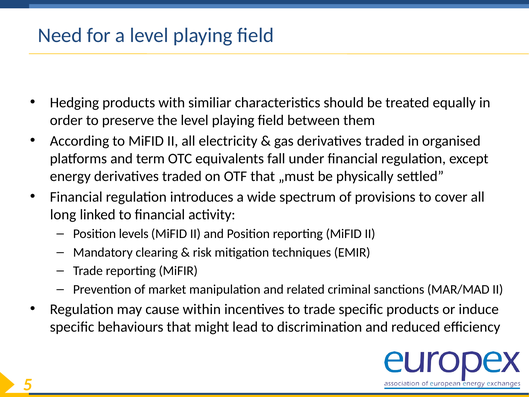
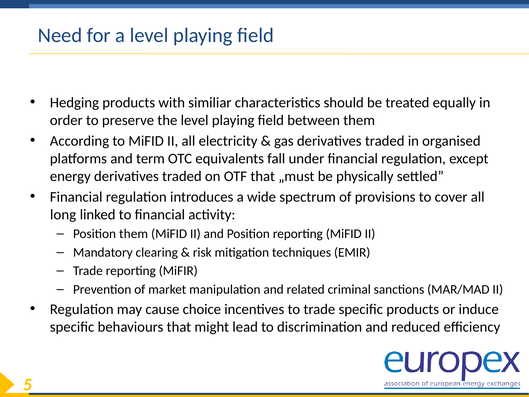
Position levels: levels -> them (134, 234)
within: within -> choice (202, 309)
